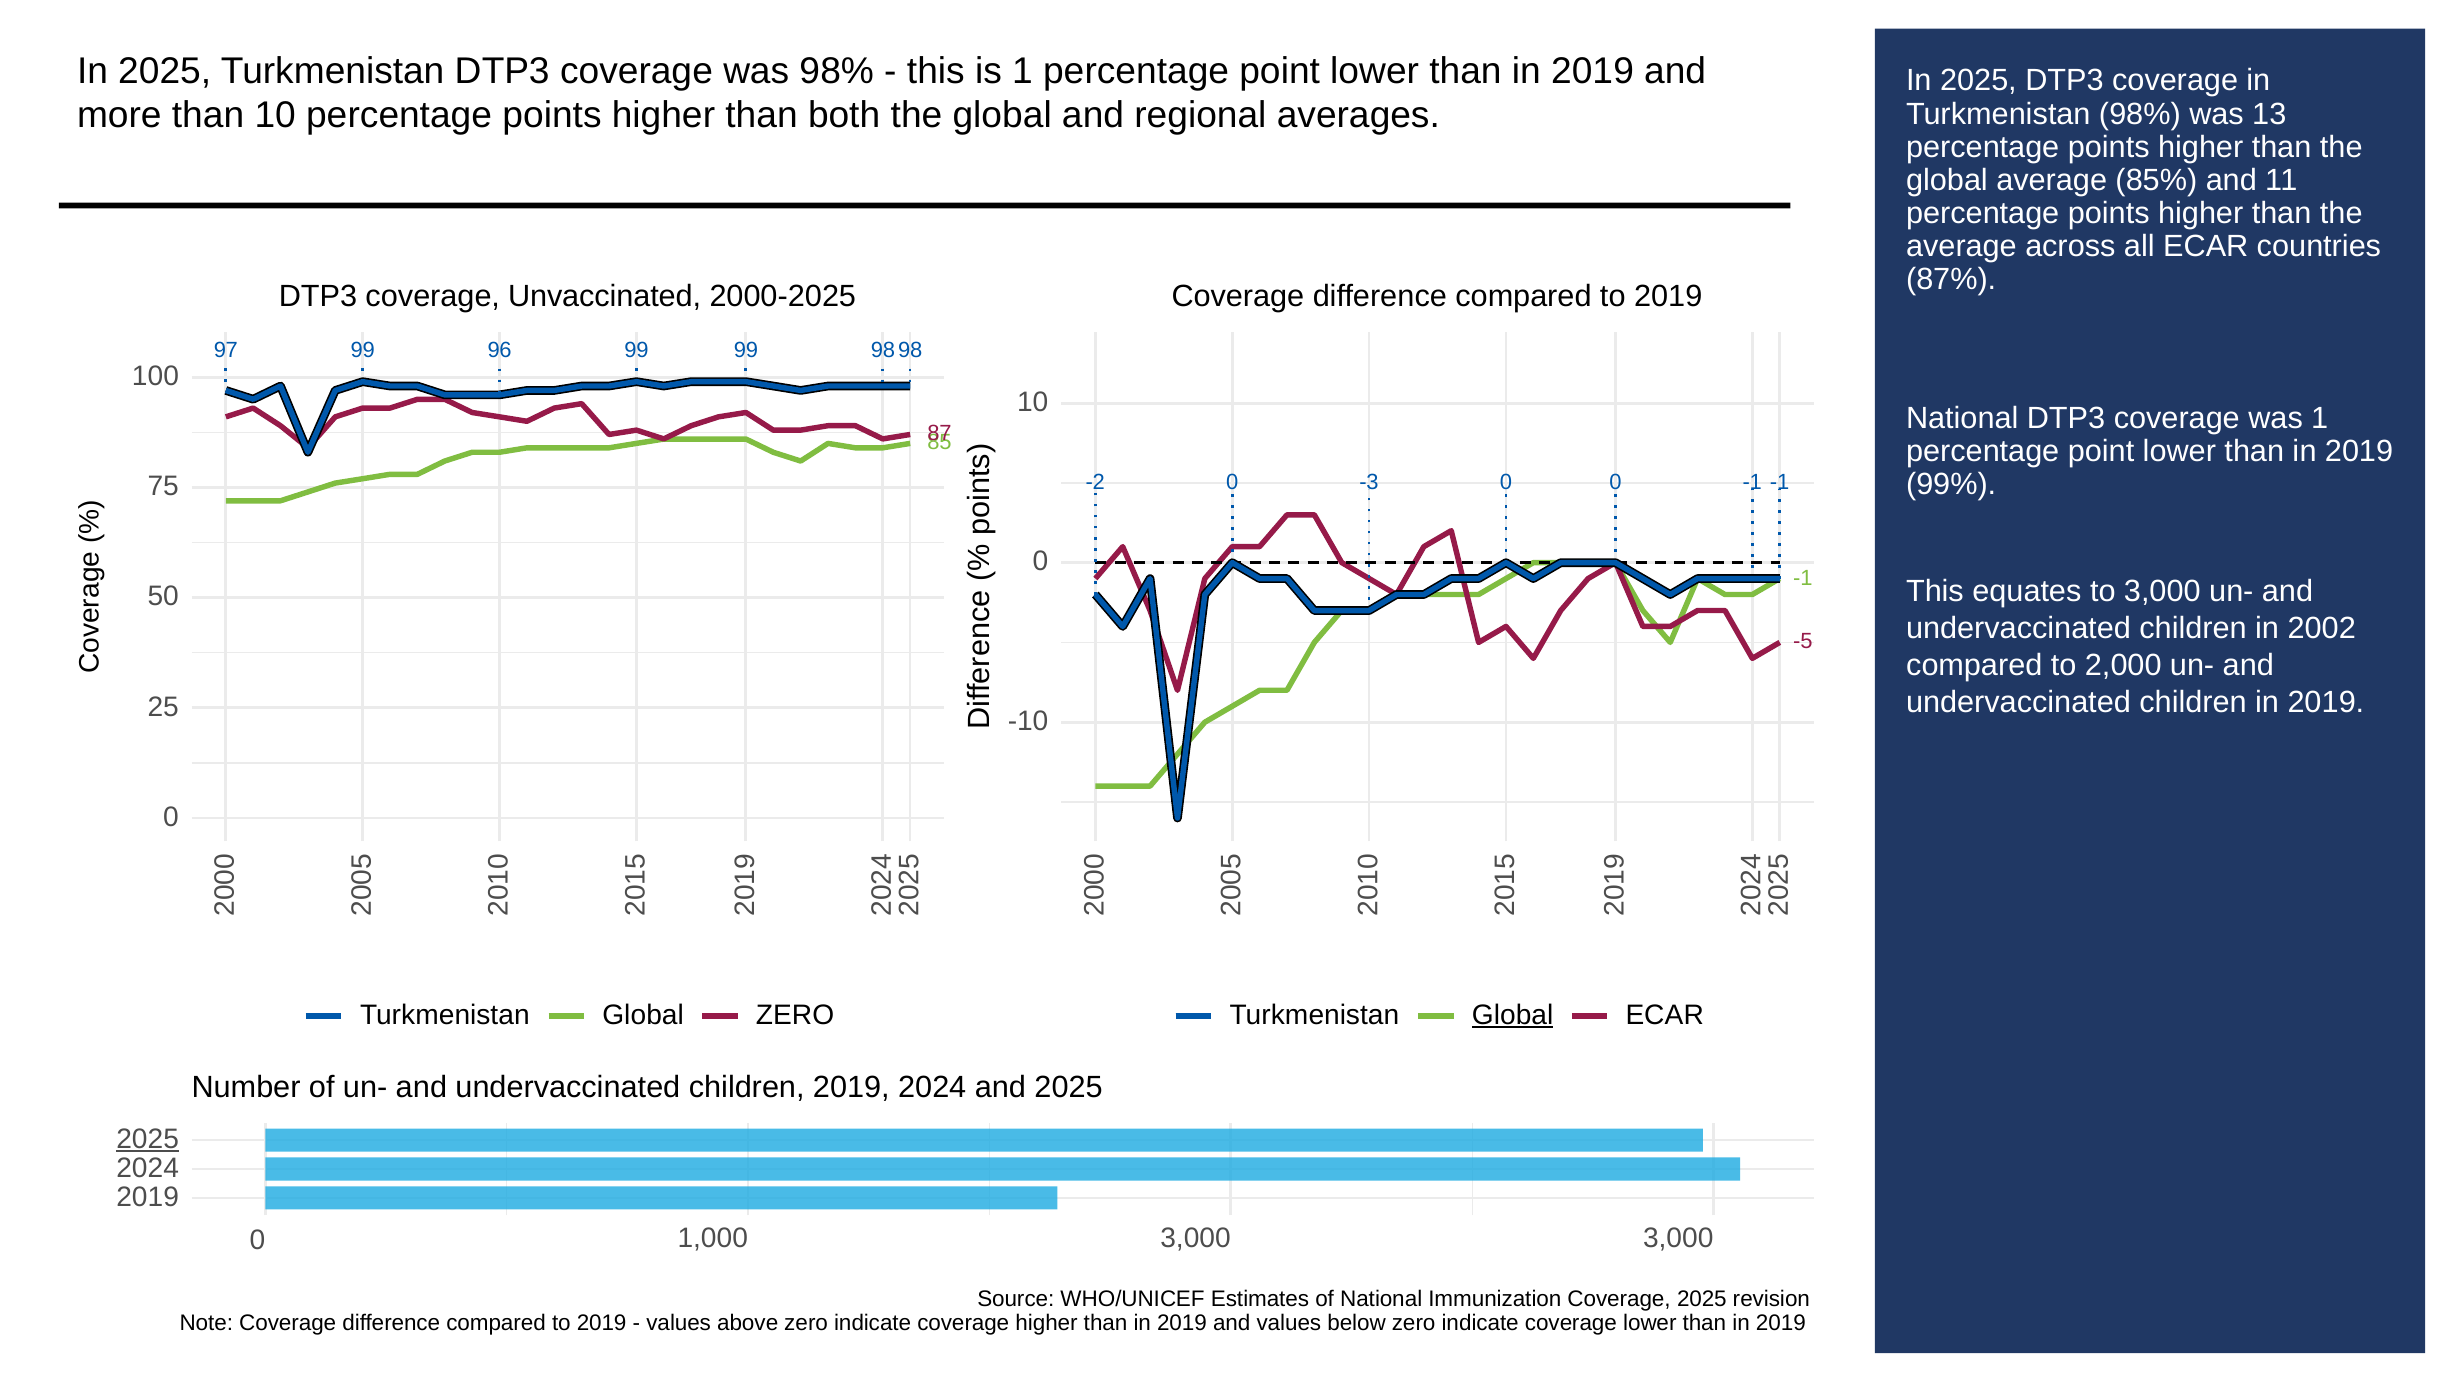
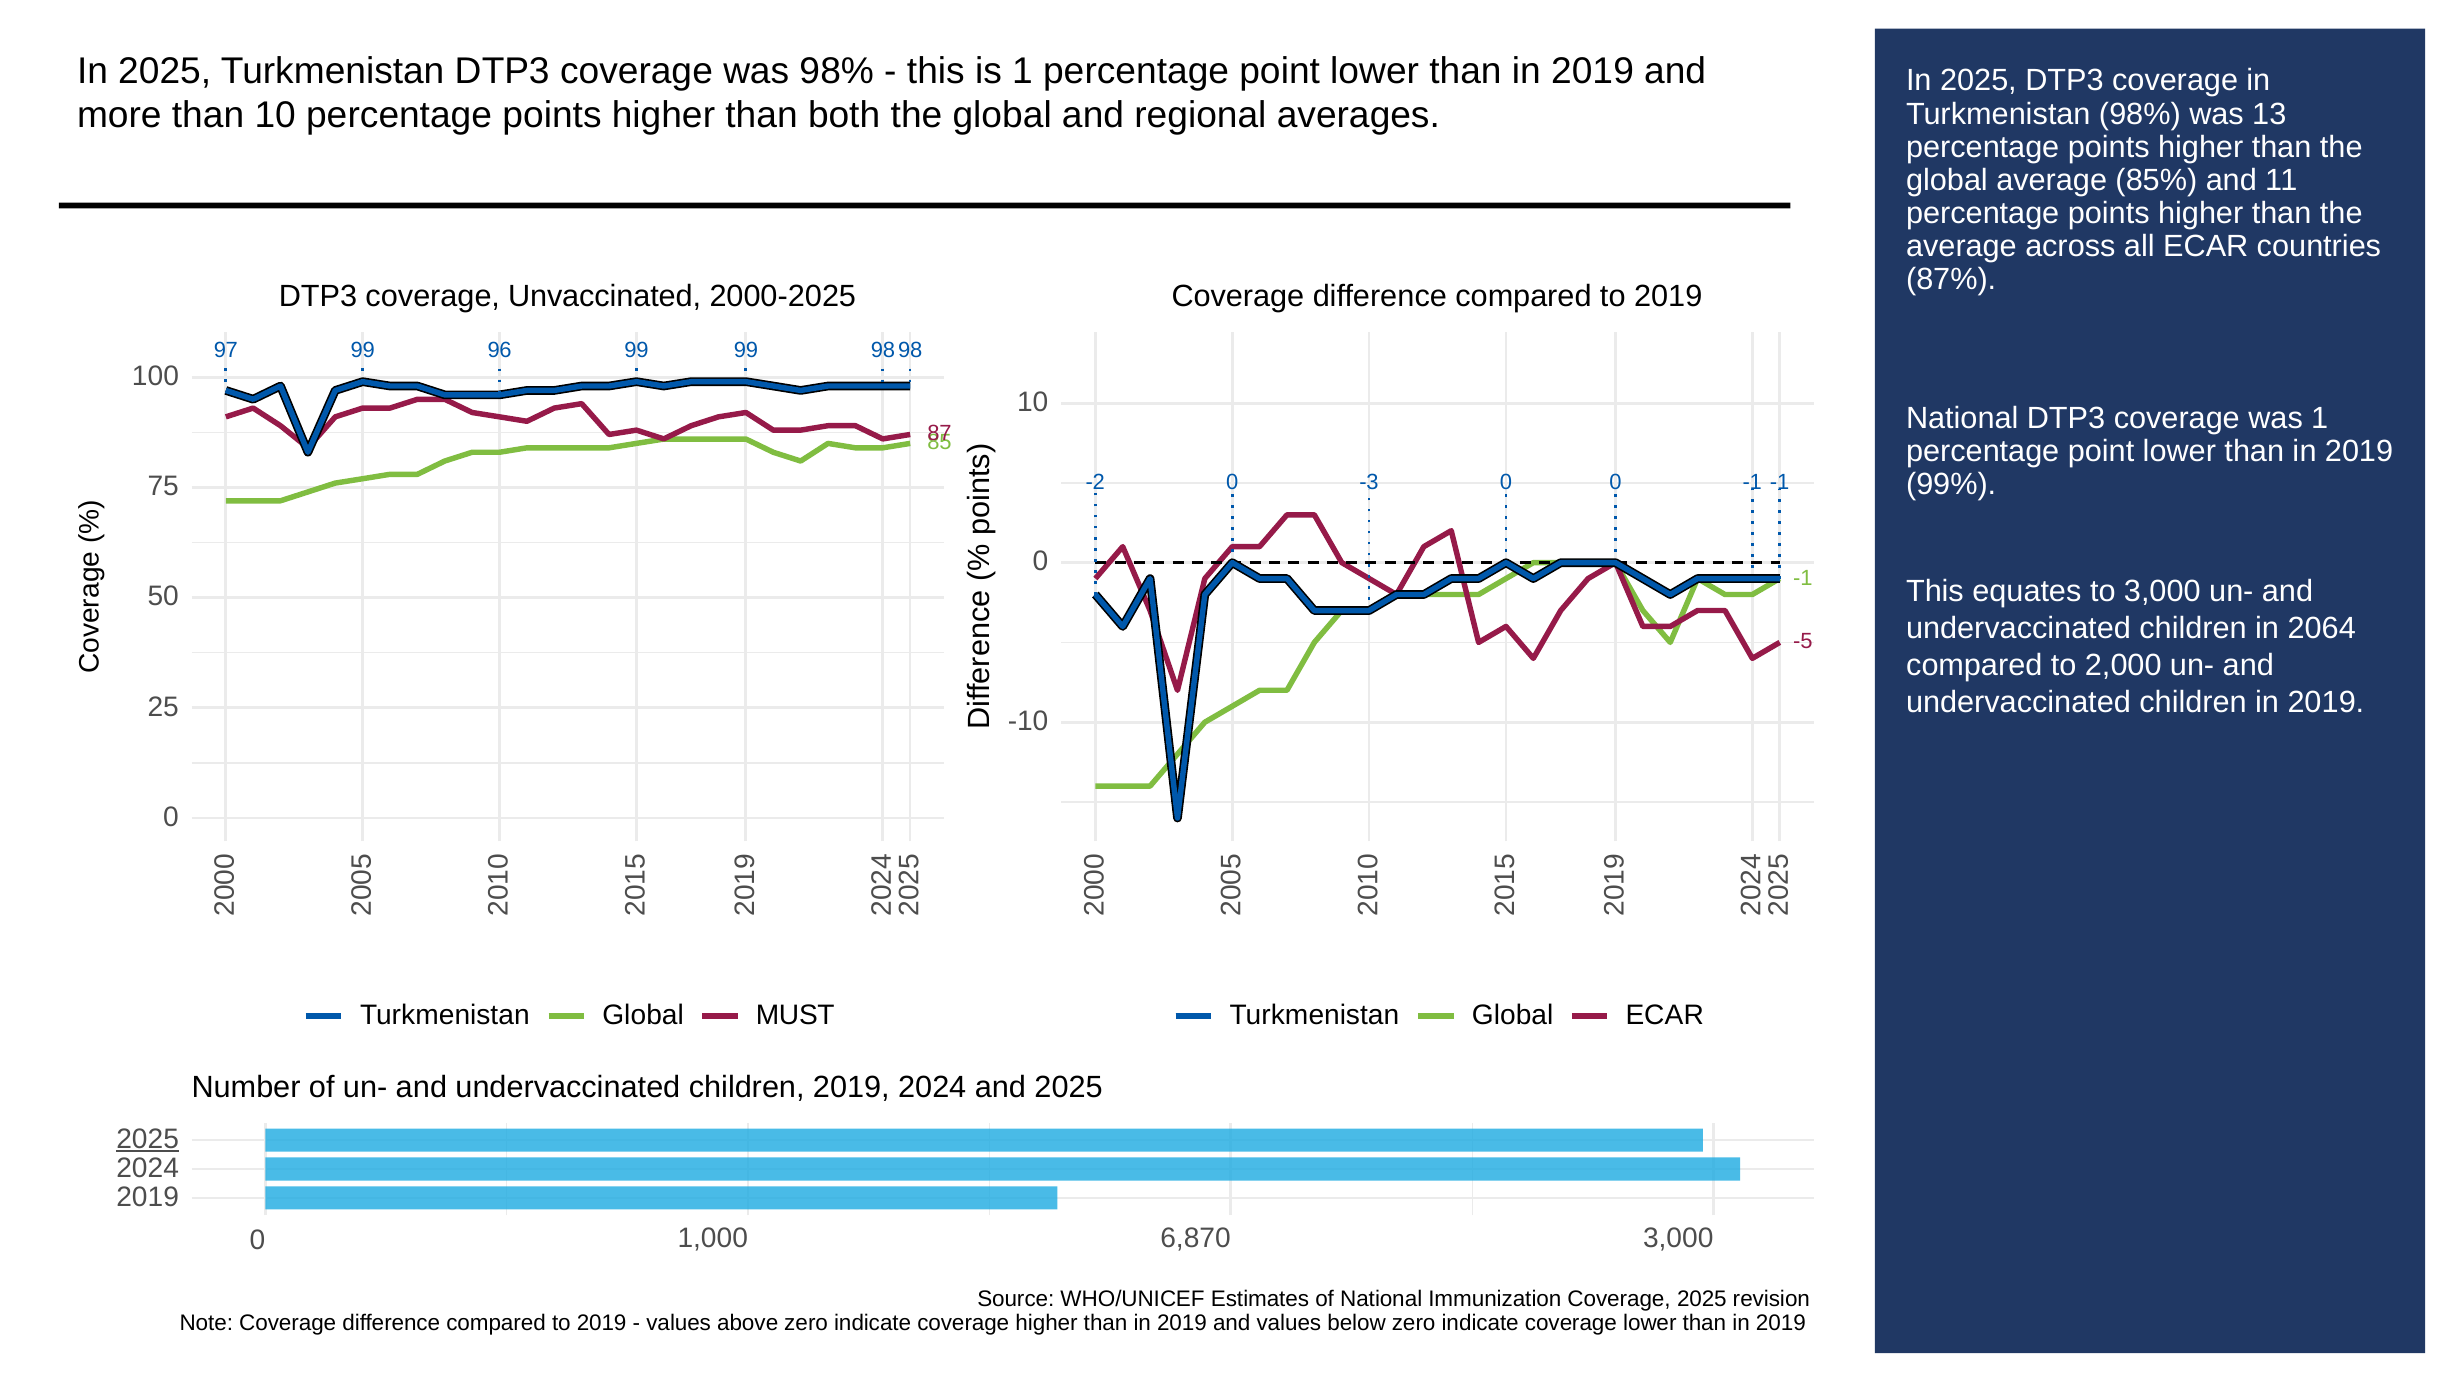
2002: 2002 -> 2064 (2322, 628)
Global ZERO: ZERO -> MUST (795, 1014)
Global underline: present -> none (1513, 1014)
1,000 3,000: 3,000 -> 6,870 (1196, 1238)
